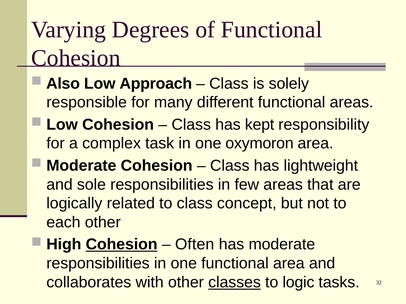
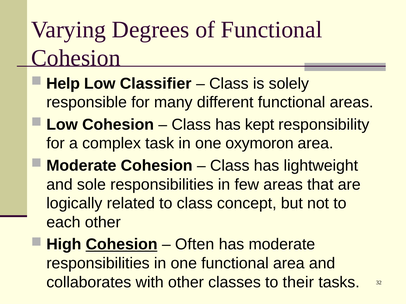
Also: Also -> Help (63, 84)
Approach: Approach -> Classifier (156, 84)
classes underline: present -> none (235, 283)
logic: logic -> their (298, 283)
